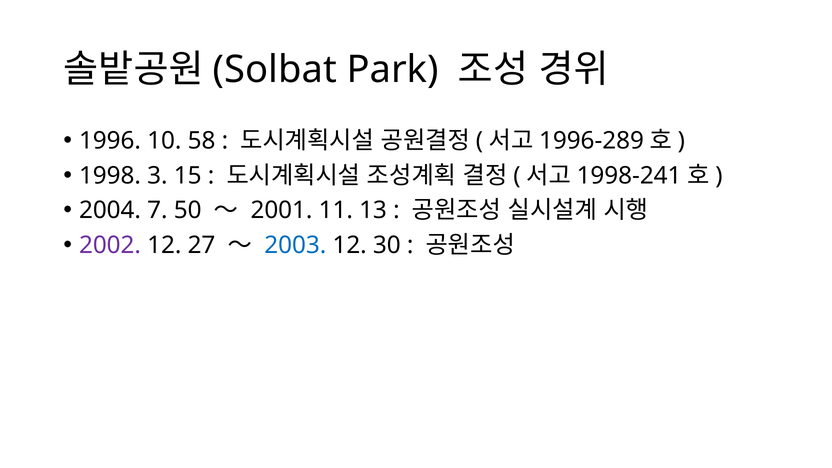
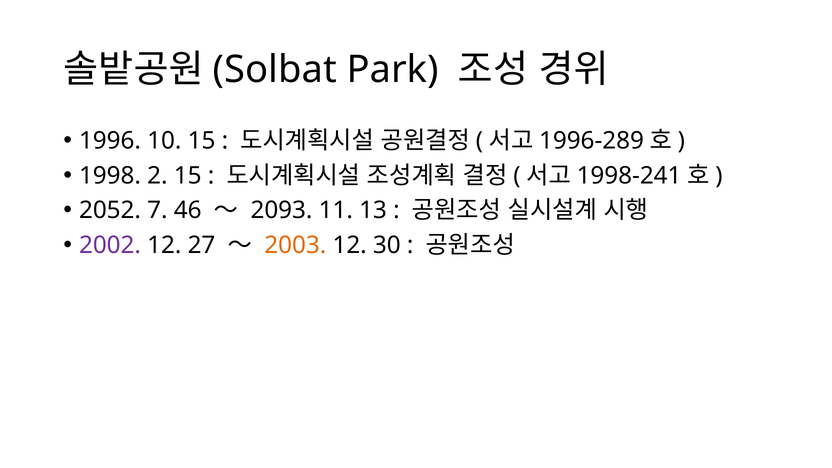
10 58: 58 -> 15 (202, 141)
3: 3 -> 2 (157, 176)
2004: 2004 -> 2052 (110, 210)
50: 50 -> 46 (188, 210)
2001: 2001 -> 2093 (282, 210)
2003 colour: blue -> orange (295, 245)
